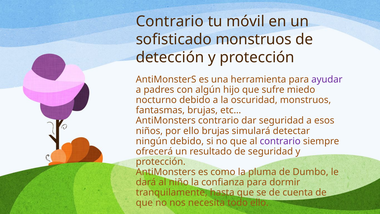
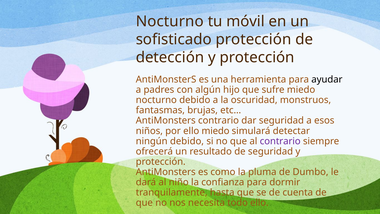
Contrario: Contrario -> Nocturno (170, 21)
sofisticado monstruos: monstruos -> protección (253, 39)
ayudar colour: purple -> black (327, 79)
ello brujas: brujas -> miedo (216, 131)
